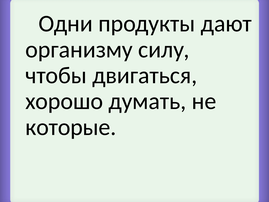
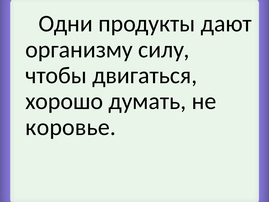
которые: которые -> коровье (71, 127)
